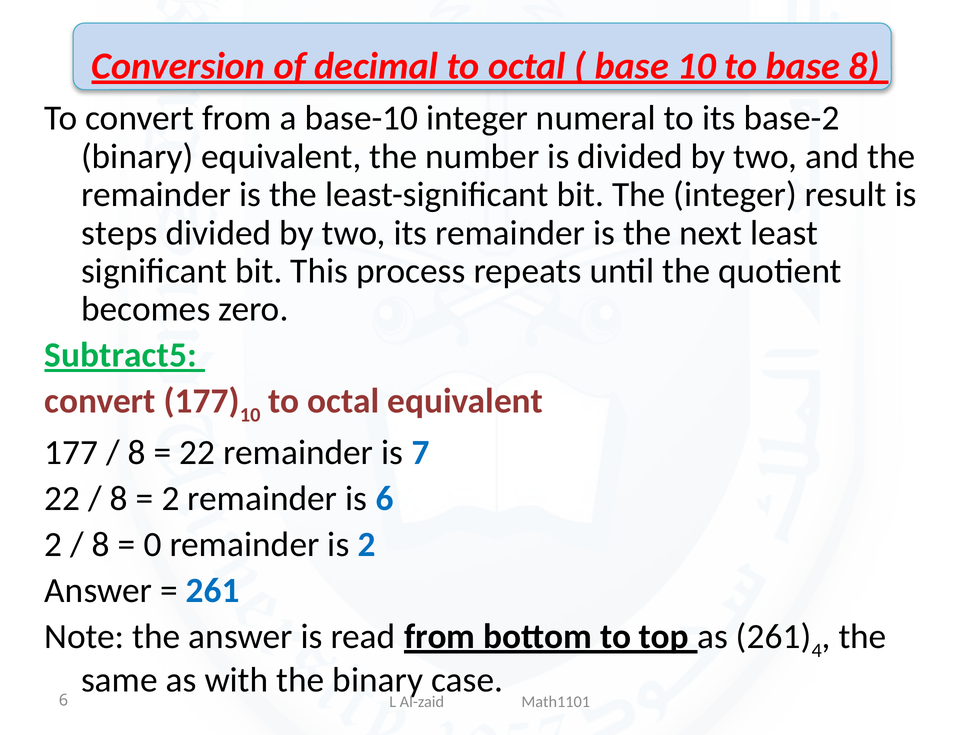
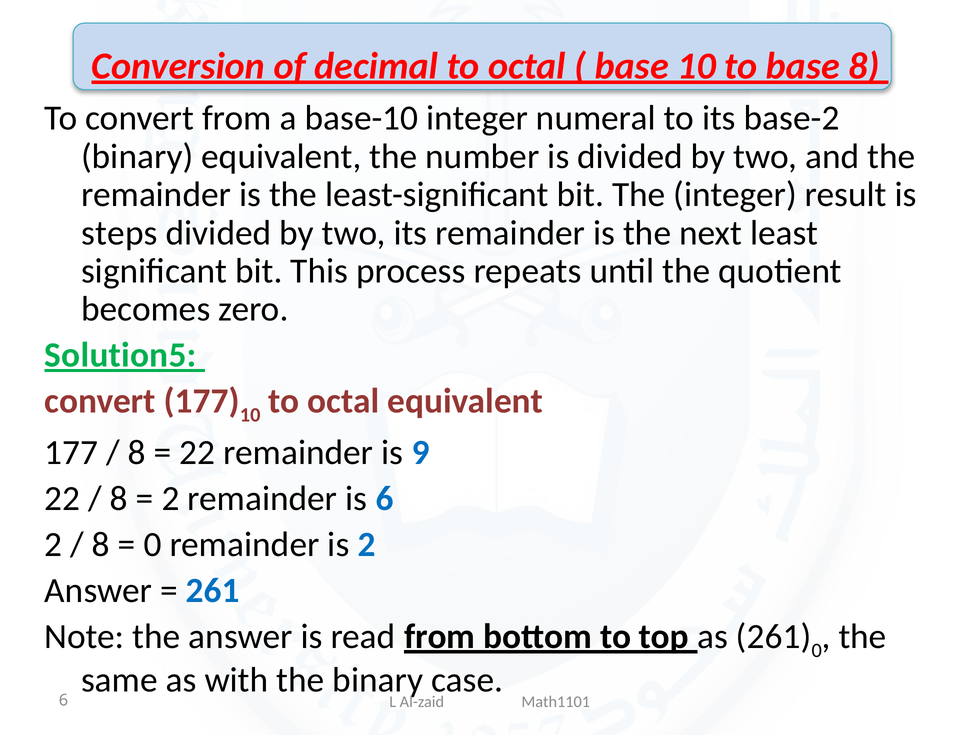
Subtract5: Subtract5 -> Solution5 (121, 355)
7: 7 -> 9 (421, 453)
261 4: 4 -> 0 (817, 650)
